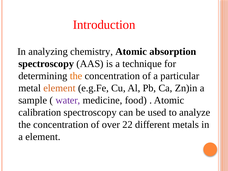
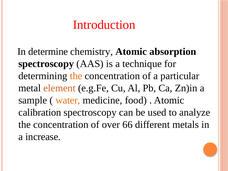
analyzing: analyzing -> determine (48, 52)
water colour: purple -> orange (68, 100)
22: 22 -> 66 (128, 125)
a element: element -> increase (43, 137)
